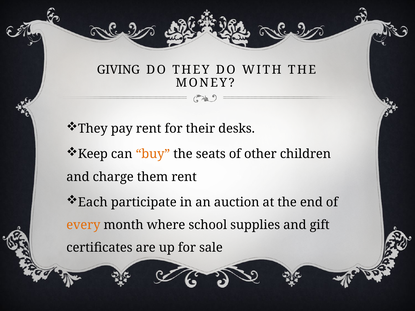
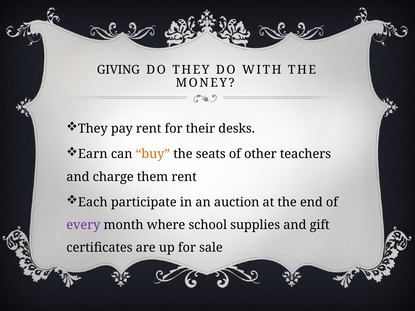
Keep: Keep -> Earn (93, 154)
children: children -> teachers (305, 154)
every colour: orange -> purple (83, 225)
